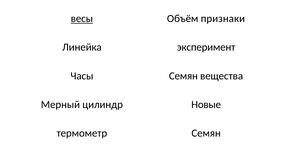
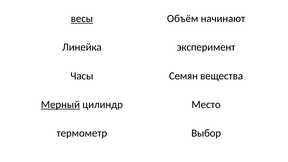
признаки: признаки -> начинают (223, 19)
Мерный underline: none -> present (60, 104)
Новые: Новые -> Место (206, 104)
термометр Семян: Семян -> Выбор (206, 133)
